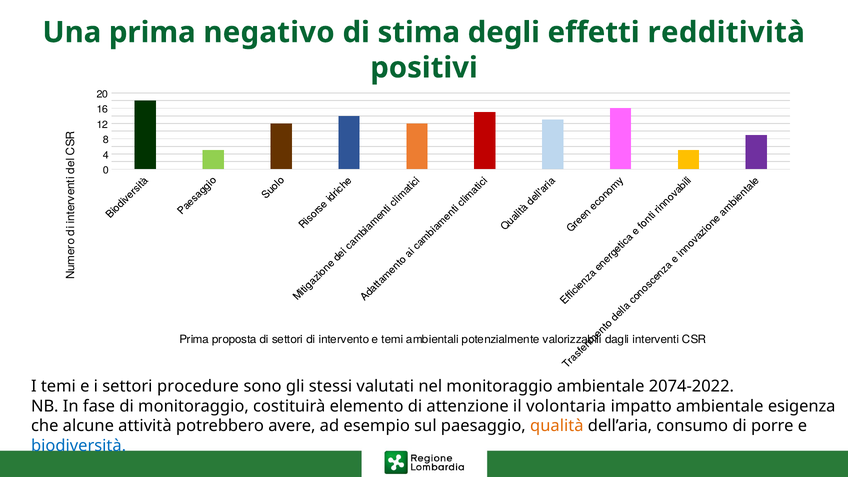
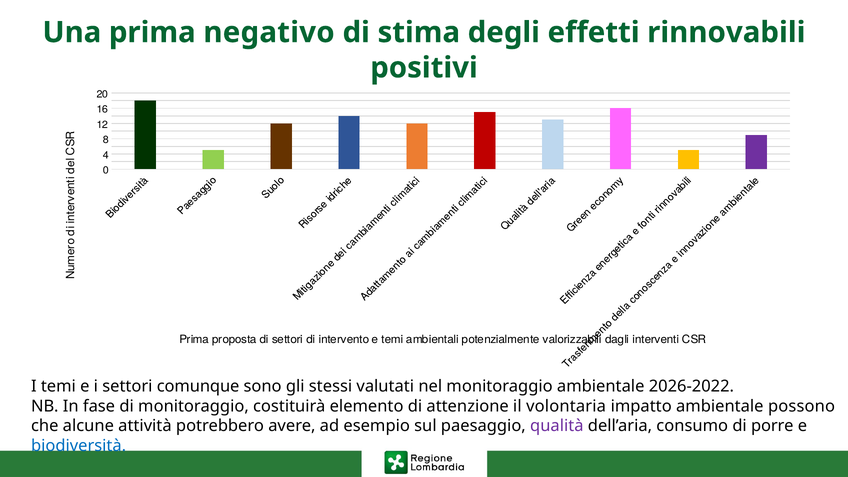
redditività: redditività -> rinnovabili (726, 32)
procedure: procedure -> comunque (198, 386)
2074-2022: 2074-2022 -> 2026-2022 (691, 386)
esigenza: esigenza -> possono (802, 406)
qualità colour: orange -> purple (557, 426)
